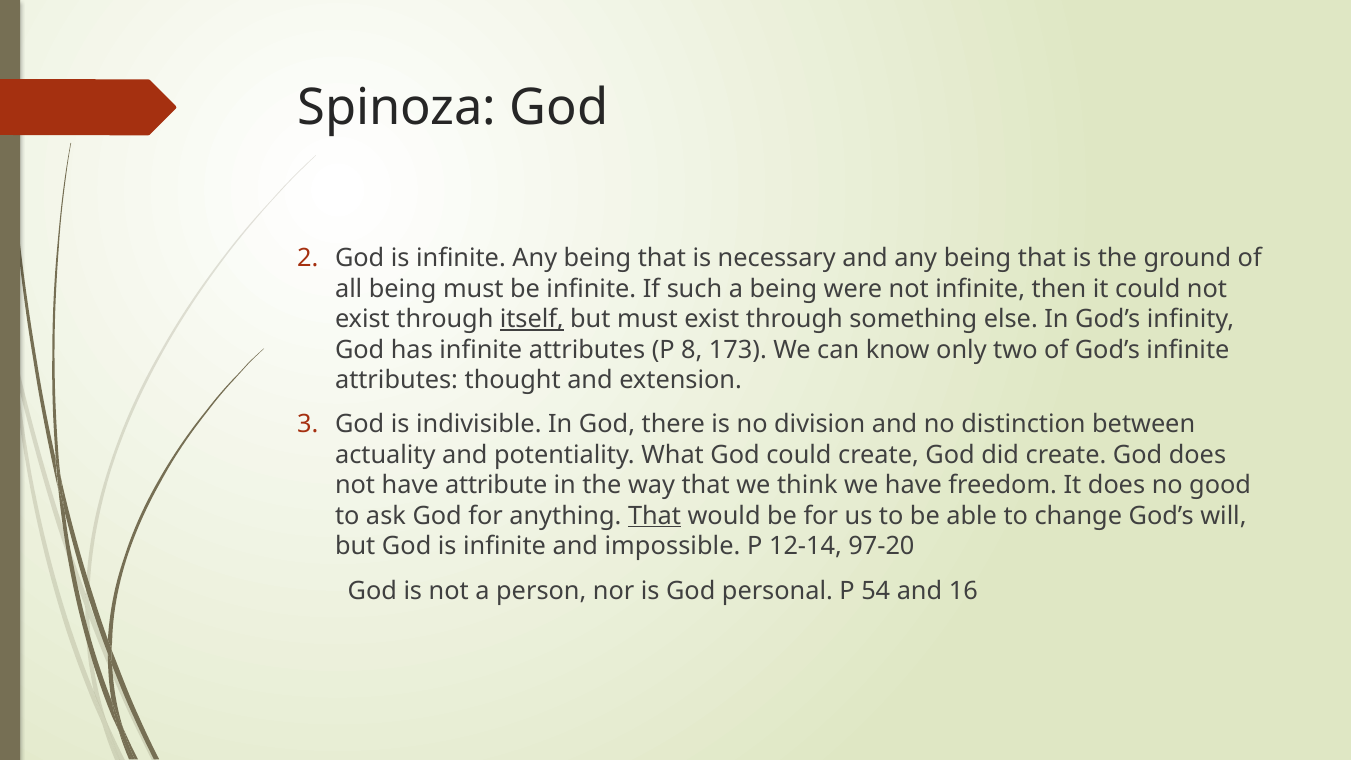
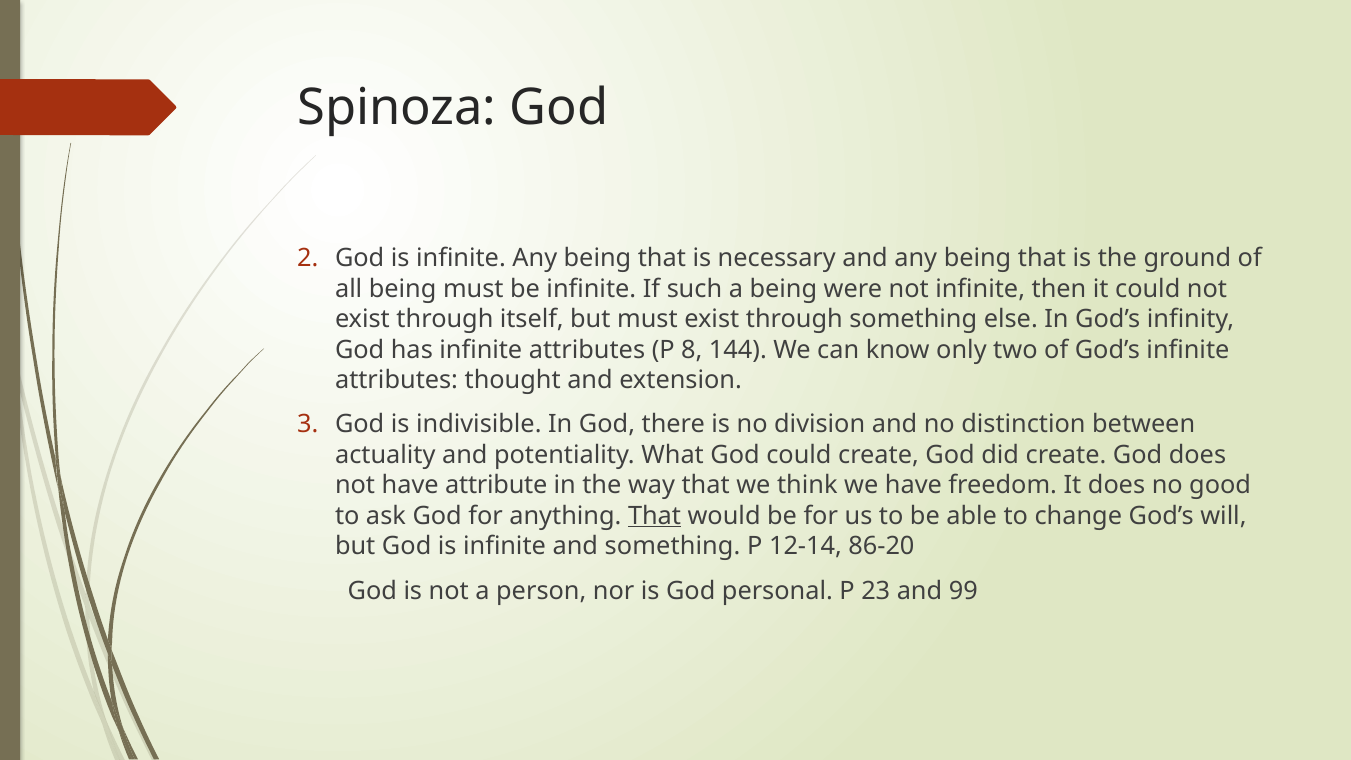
itself underline: present -> none (532, 319)
173: 173 -> 144 (738, 350)
and impossible: impossible -> something (673, 546)
97-20: 97-20 -> 86-20 (881, 546)
54: 54 -> 23 (876, 591)
16: 16 -> 99 (963, 591)
